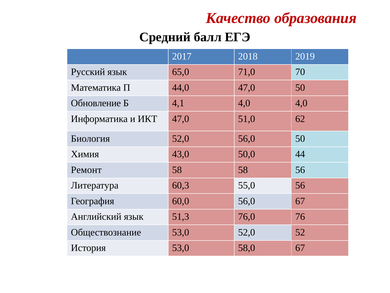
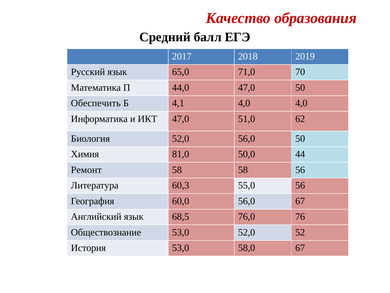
Обновление: Обновление -> Обеспечить (96, 103)
43,0: 43,0 -> 81,0 (181, 154)
51,3: 51,3 -> 68,5 (181, 216)
